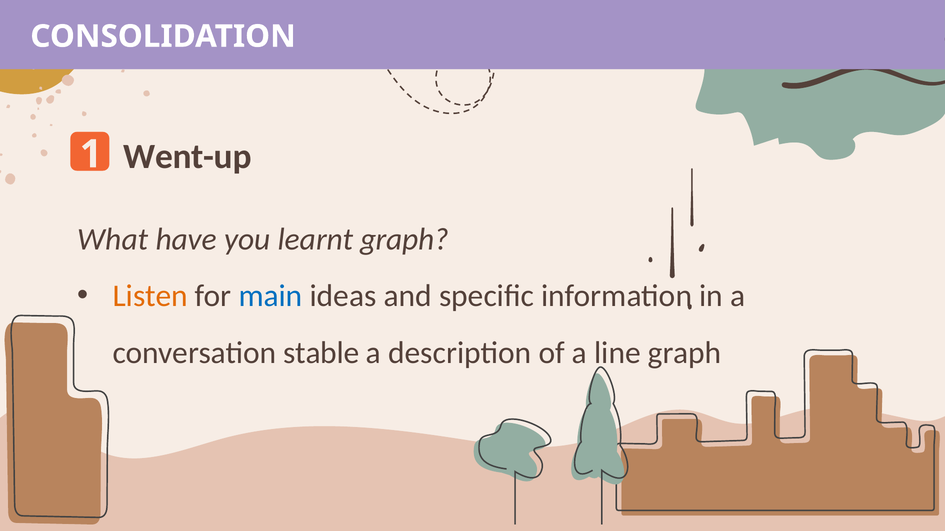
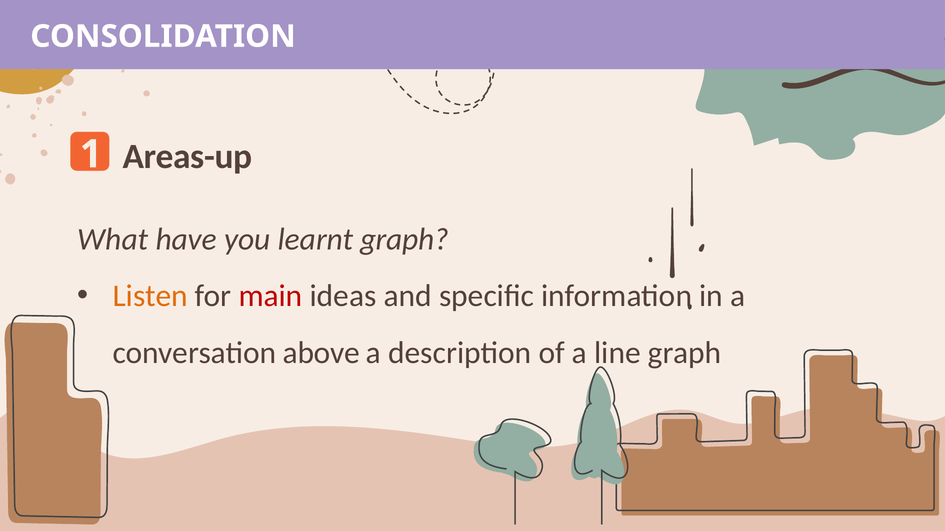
Went-up: Went-up -> Areas-up (187, 157)
main colour: blue -> red (271, 296)
stable: stable -> above (321, 353)
